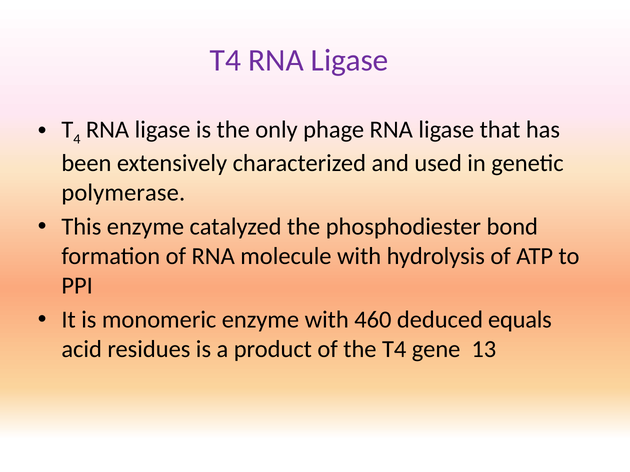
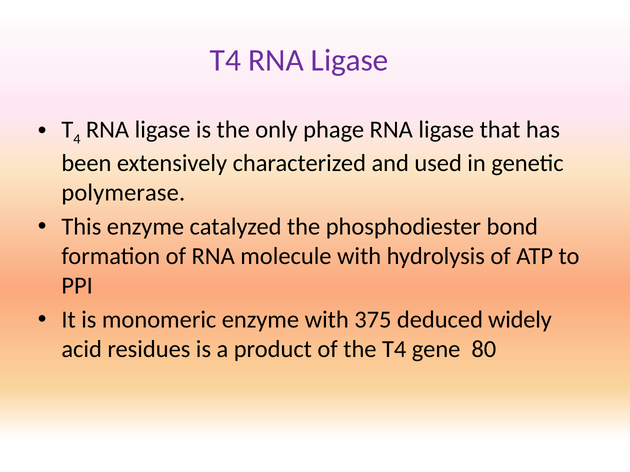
460: 460 -> 375 (373, 320)
equals: equals -> widely (520, 320)
13: 13 -> 80 (484, 350)
